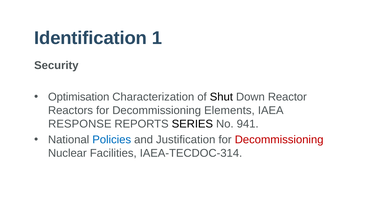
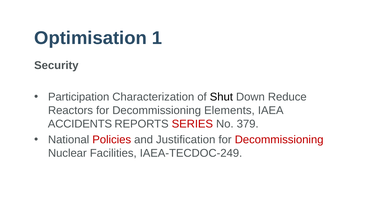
Identification: Identification -> Optimisation (90, 38)
Optimisation: Optimisation -> Participation (79, 97)
Reactor: Reactor -> Reduce (287, 97)
RESPONSE: RESPONSE -> ACCIDENTS (80, 124)
SERIES colour: black -> red (192, 124)
941: 941 -> 379 (248, 124)
Policies colour: blue -> red (112, 140)
IAEA-TECDOC-314: IAEA-TECDOC-314 -> IAEA-TECDOC-249 (191, 154)
